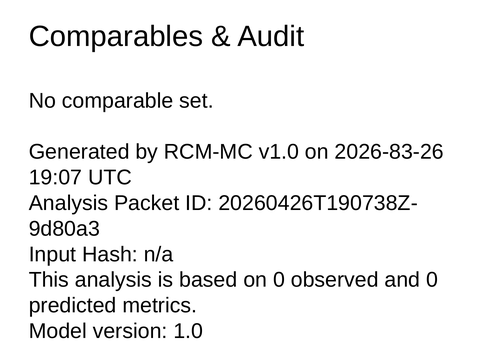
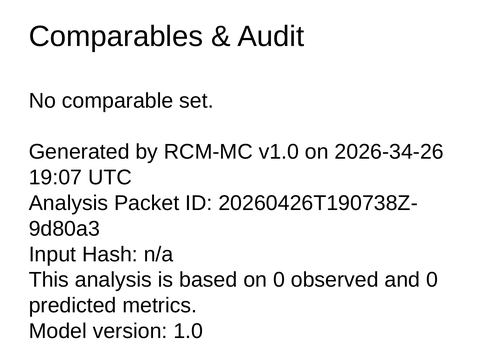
2026-83-26: 2026-83-26 -> 2026-34-26 (389, 152)
